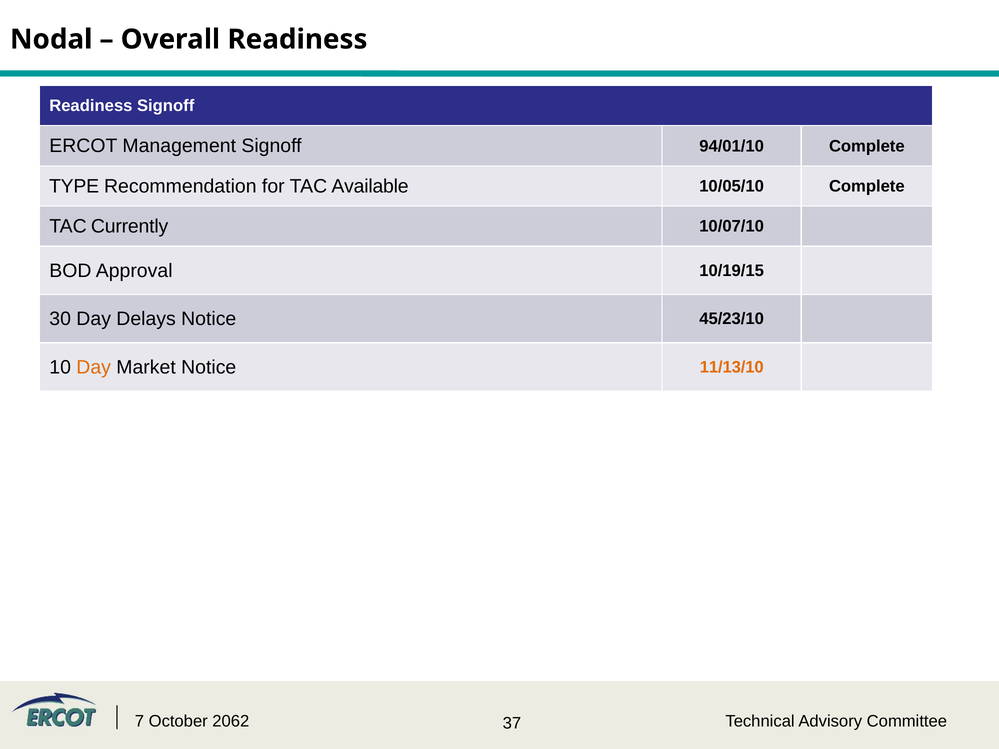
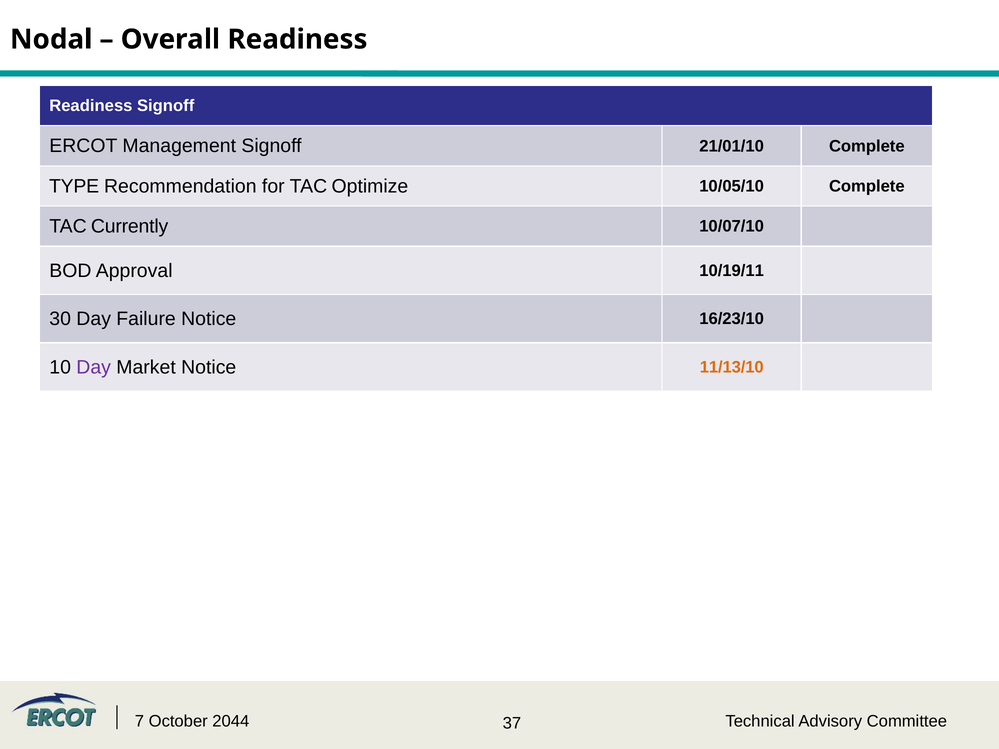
94/01/10: 94/01/10 -> 21/01/10 (732, 146)
Available: Available -> Optimize (370, 186)
10/19/15: 10/19/15 -> 10/19/11 (732, 271)
Delays: Delays -> Failure (146, 319)
45/23/10: 45/23/10 -> 16/23/10 (732, 319)
Day colour: orange -> purple (94, 367)
2062: 2062 -> 2044 (231, 722)
